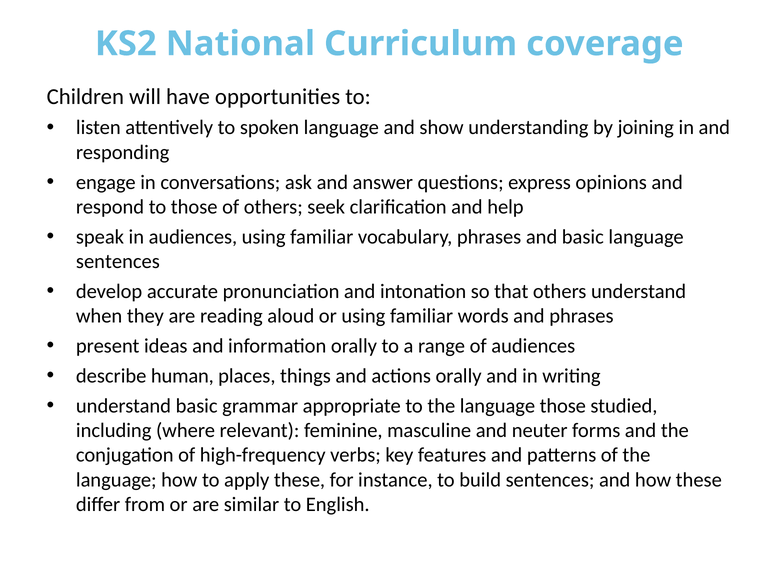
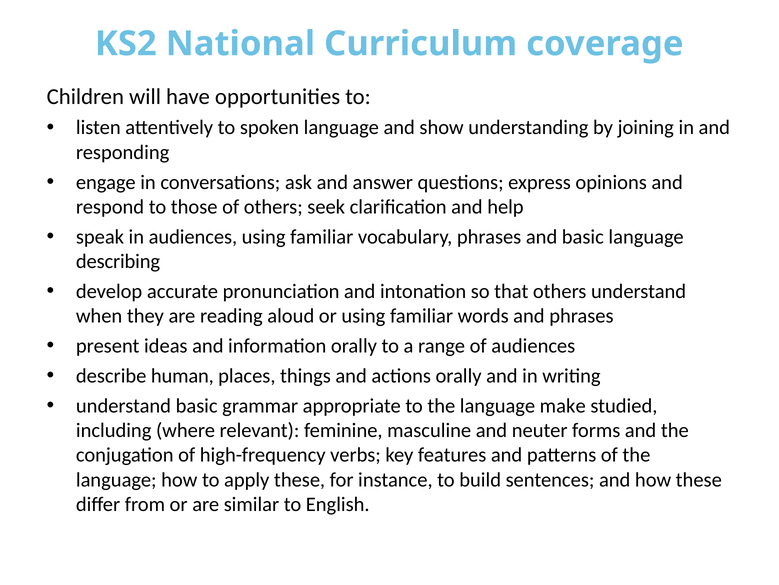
sentences: sentences -> describing (118, 261)
language those: those -> make (563, 405)
